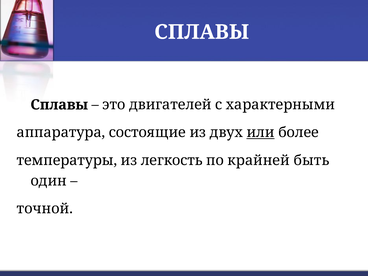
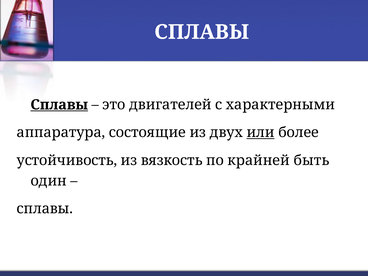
Сплавы underline: none -> present (59, 105)
температуры: температуры -> устойчивость (67, 160)
легкость: легкость -> вязкость (172, 160)
точной: точной -> сплавы (45, 209)
